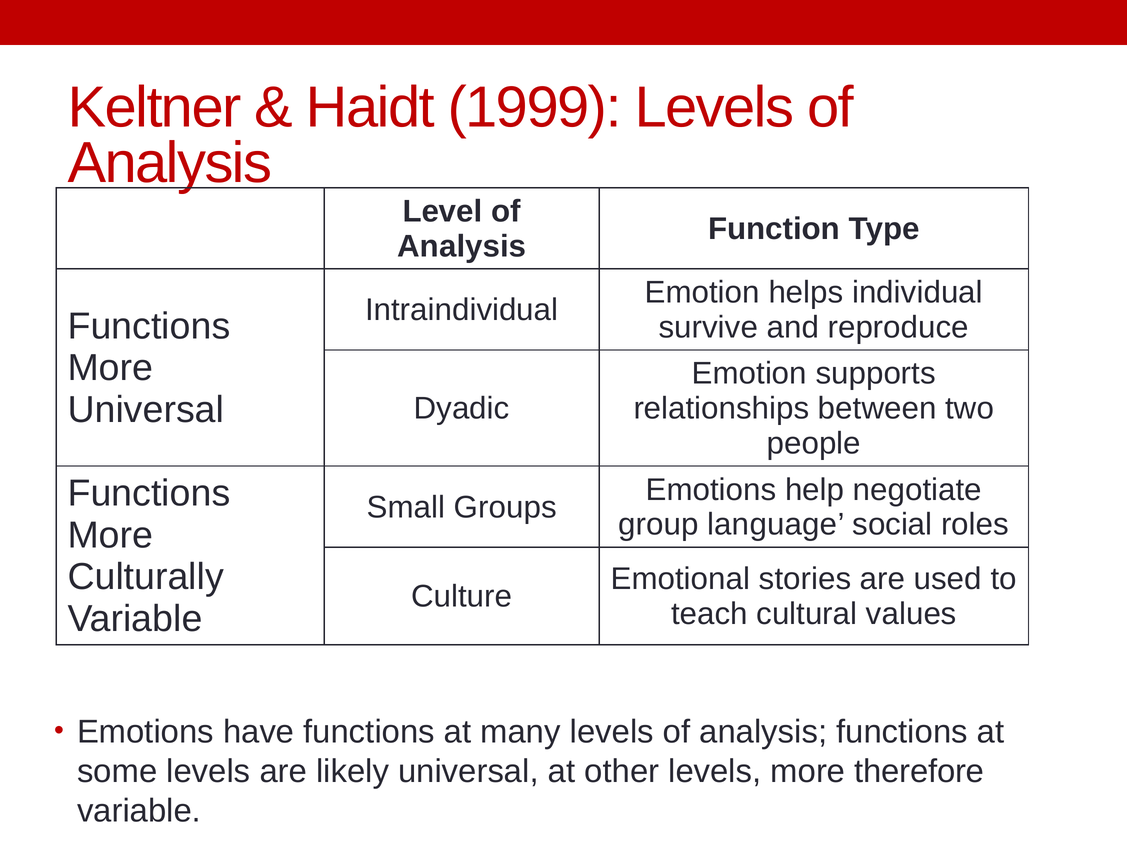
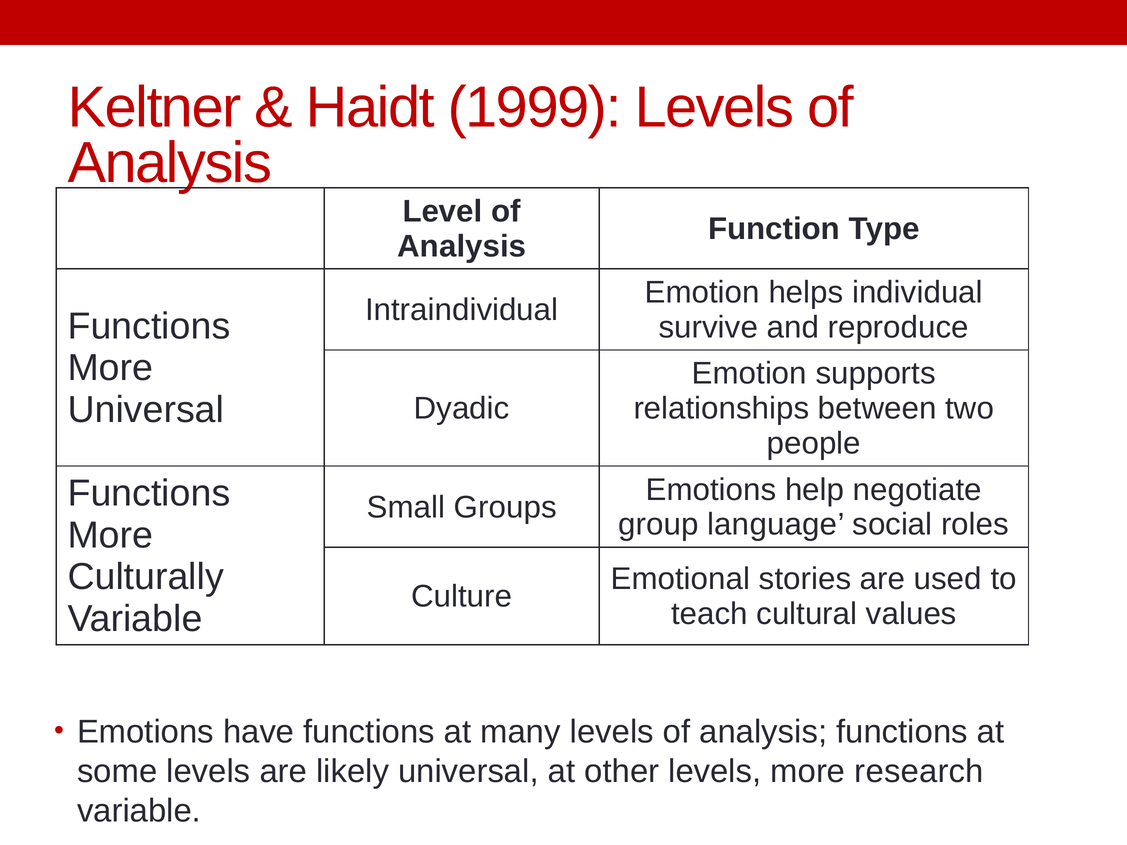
therefore: therefore -> research (919, 771)
